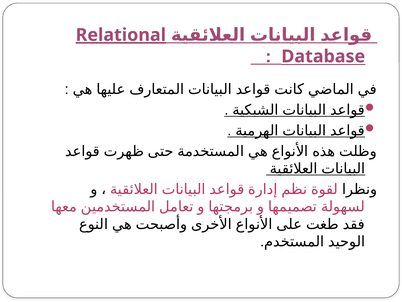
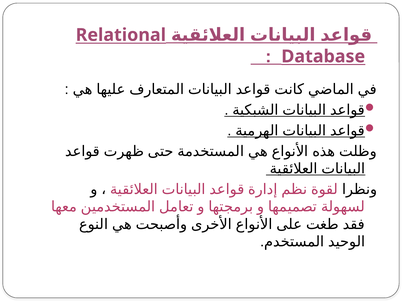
Relational underline: present -> none (121, 35)
